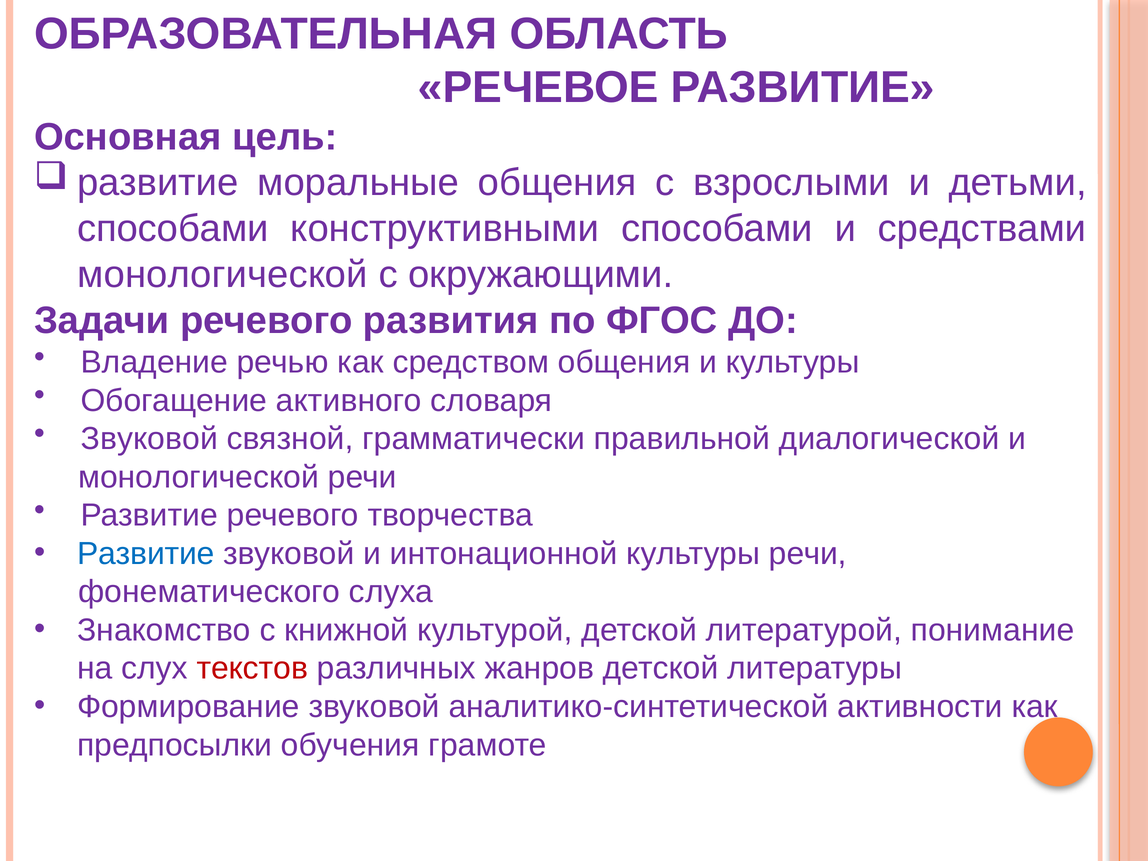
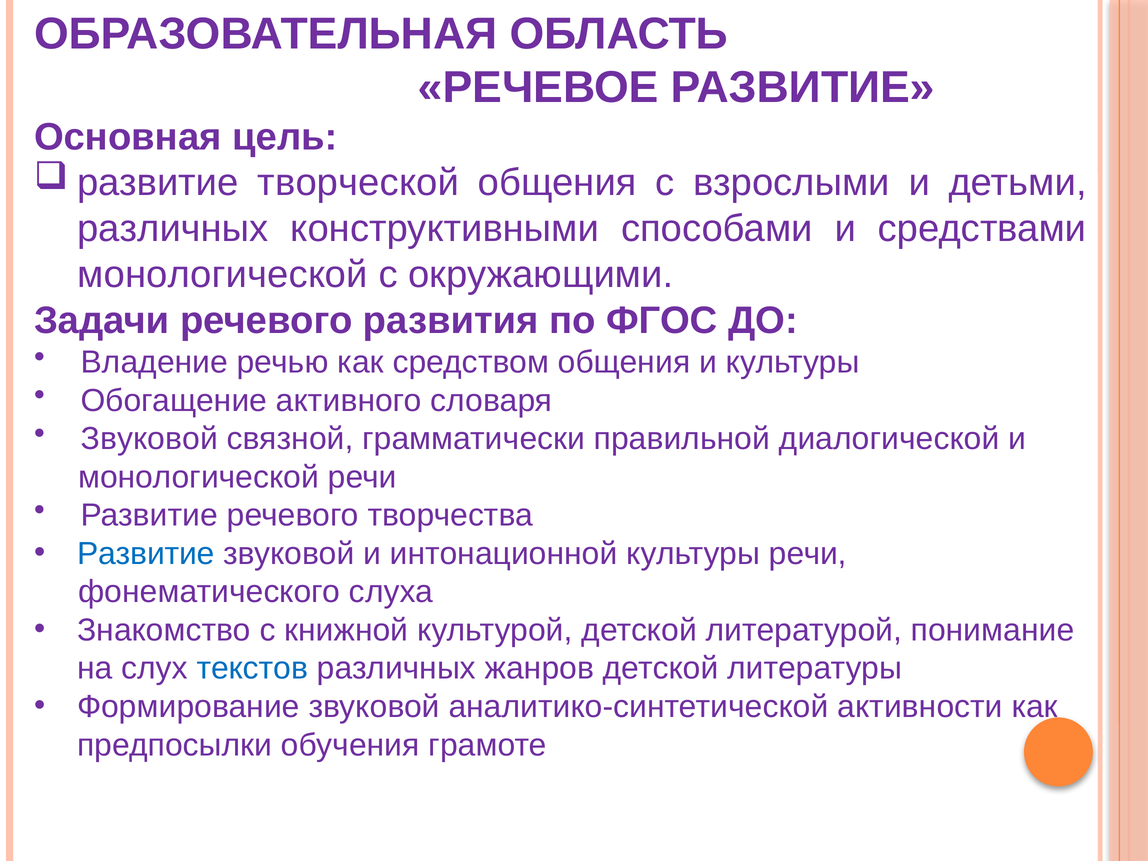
моральные: моральные -> творческой (358, 183)
способами: способами -> различных (173, 229)
текстов colour: red -> blue (252, 668)
